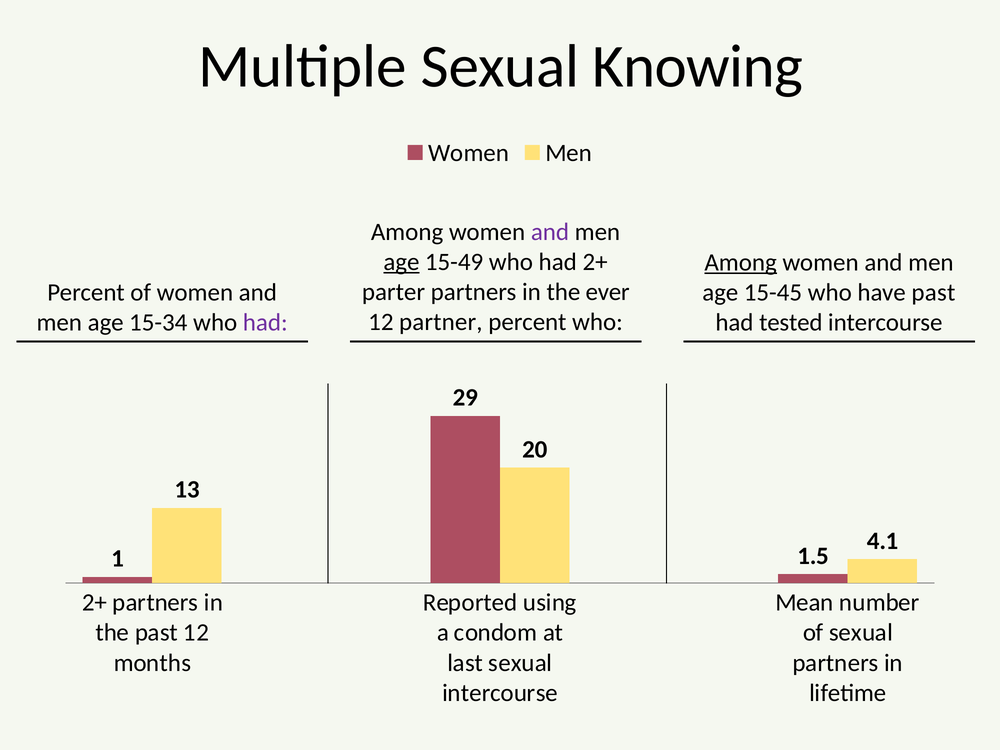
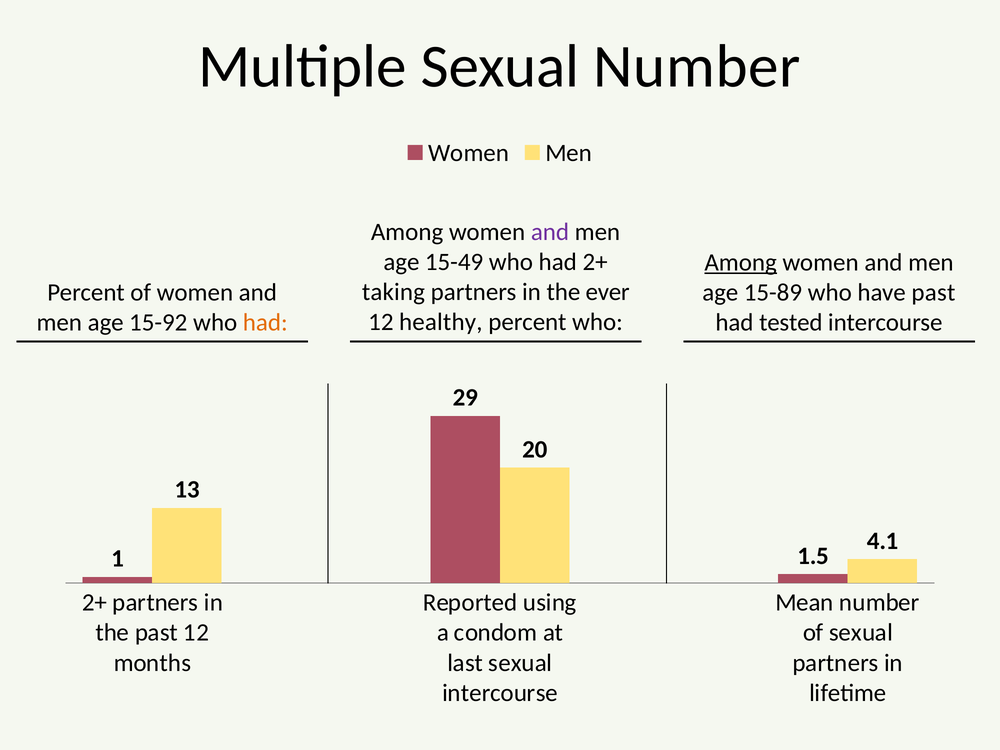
Sexual Knowing: Knowing -> Number (697, 67)
age underline: present -> none (401, 262)
parter: parter -> taking (393, 292)
15-45: 15-45 -> 15-89 (773, 292)
partner: partner -> healthy (441, 322)
15-34: 15-34 -> 15-92 (158, 323)
had colour: purple -> orange (265, 323)
